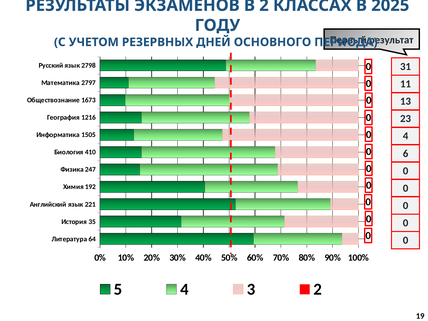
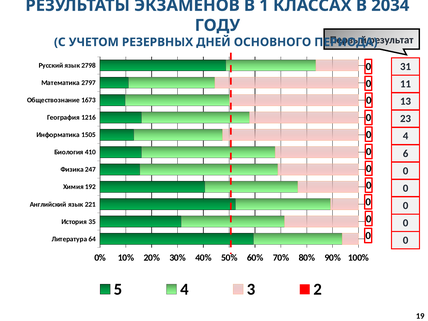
В 2: 2 -> 1 (264, 5)
2025: 2025 -> 2034 (390, 5)
